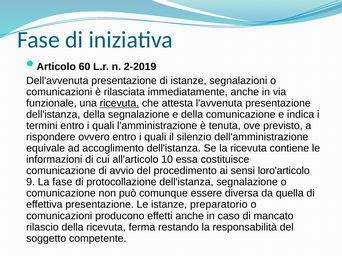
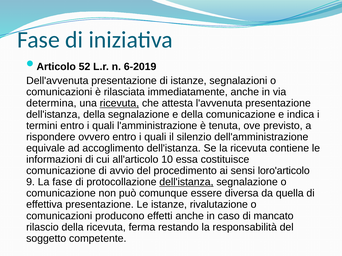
60: 60 -> 52 (85, 67)
2-2019: 2-2019 -> 6-2019 (140, 67)
funzionale: funzionale -> determina (51, 103)
dell'istanza underline: none -> present (186, 182)
preparatorio: preparatorio -> rivalutazione (219, 205)
